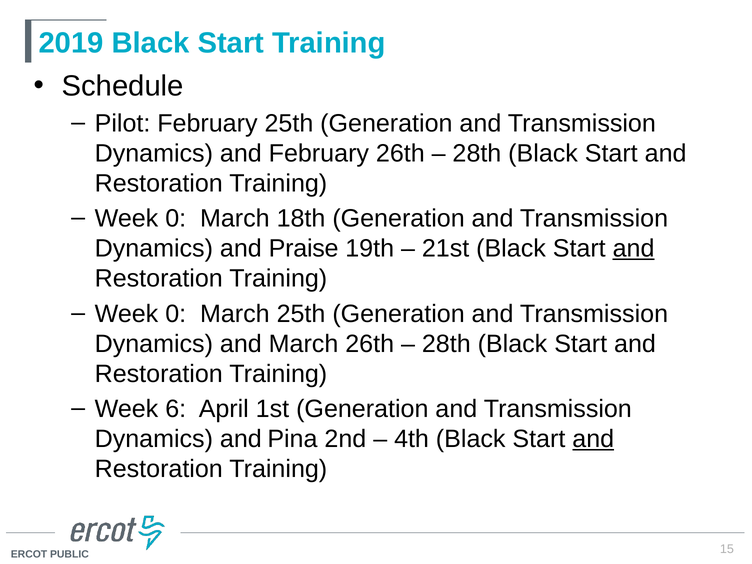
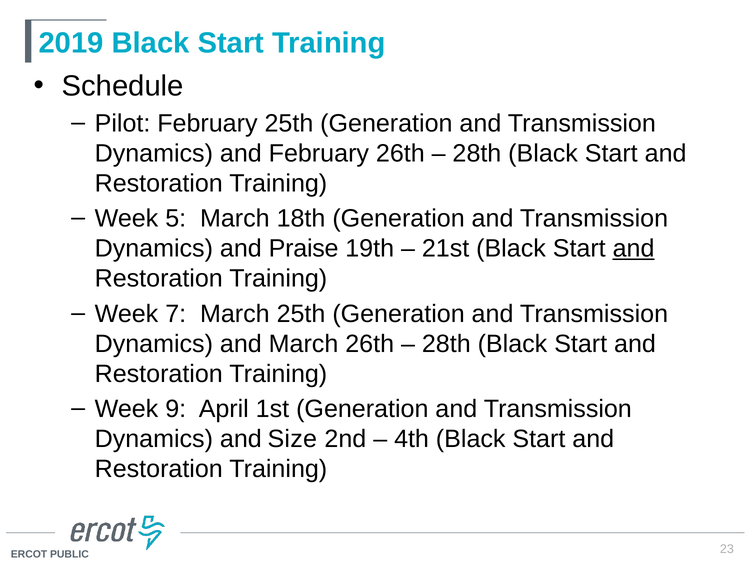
0: 0 -> 5 (176, 219)
0: 0 -> 7 (176, 314)
6: 6 -> 9 (176, 409)
Pina: Pina -> Size (292, 439)
and underline: present -> none (593, 439)
15: 15 -> 23 (727, 549)
